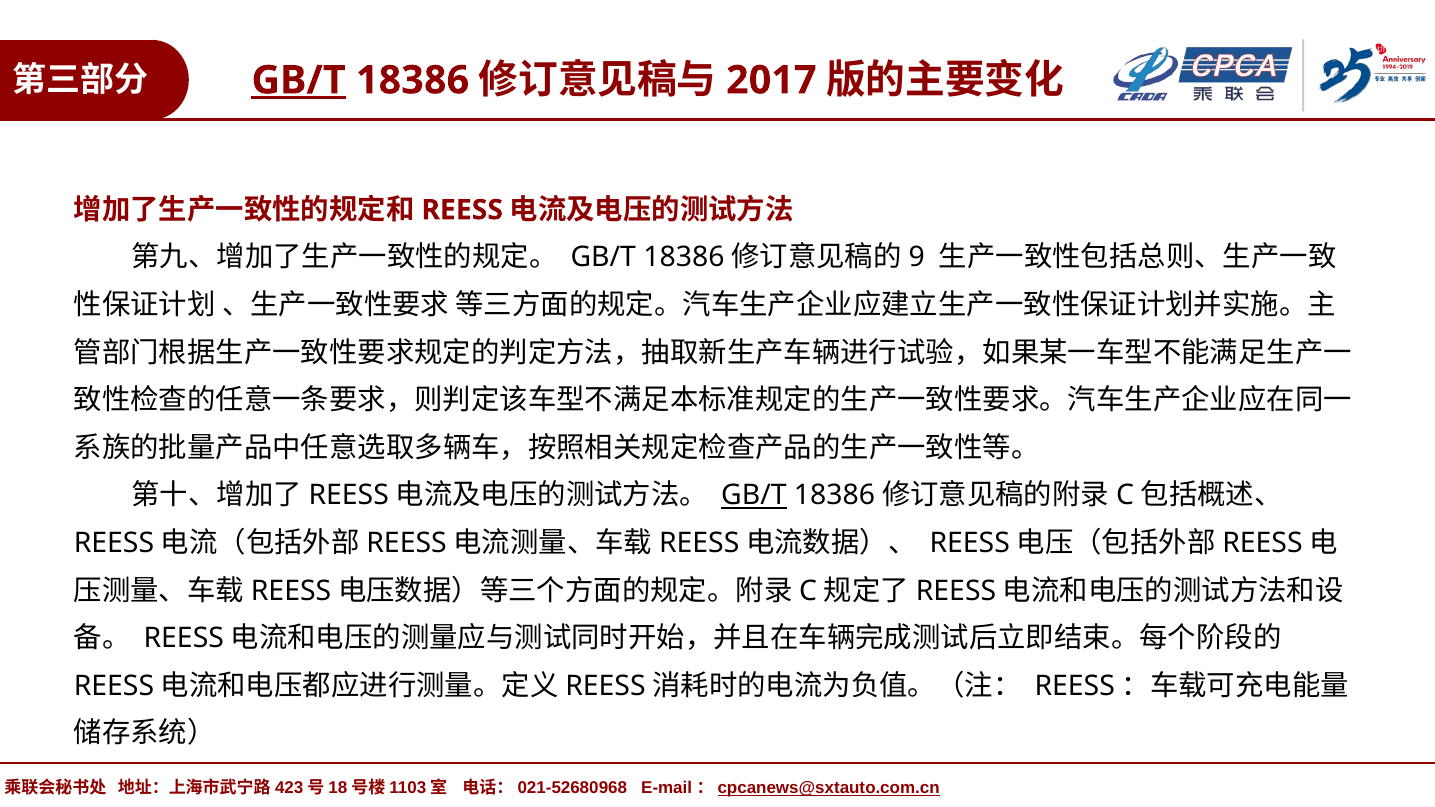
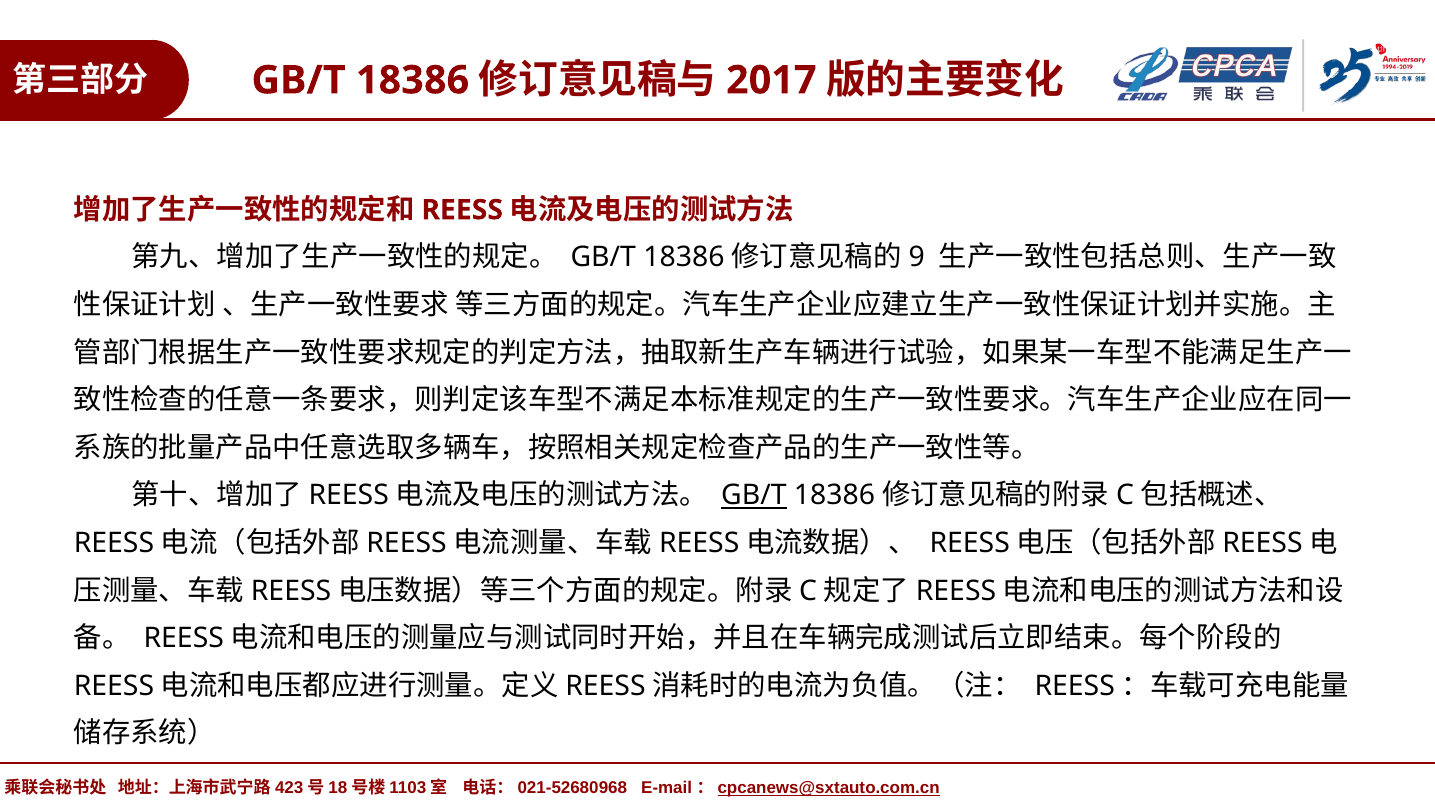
GB/T underline: present -> none (299, 80)
